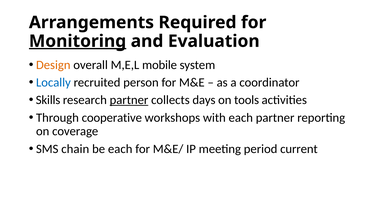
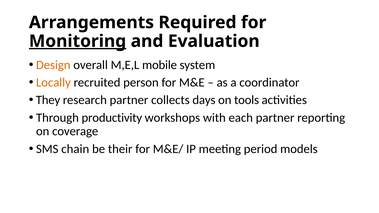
Locally colour: blue -> orange (53, 83)
Skills: Skills -> They (48, 100)
partner underline: present -> none (129, 100)
cooperative: cooperative -> productivity (112, 118)
be each: each -> their (120, 149)
current: current -> models (299, 149)
